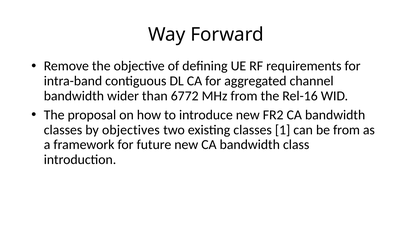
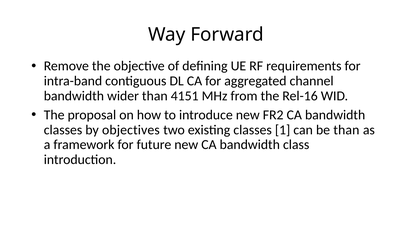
6772: 6772 -> 4151 (185, 96)
be from: from -> than (346, 130)
